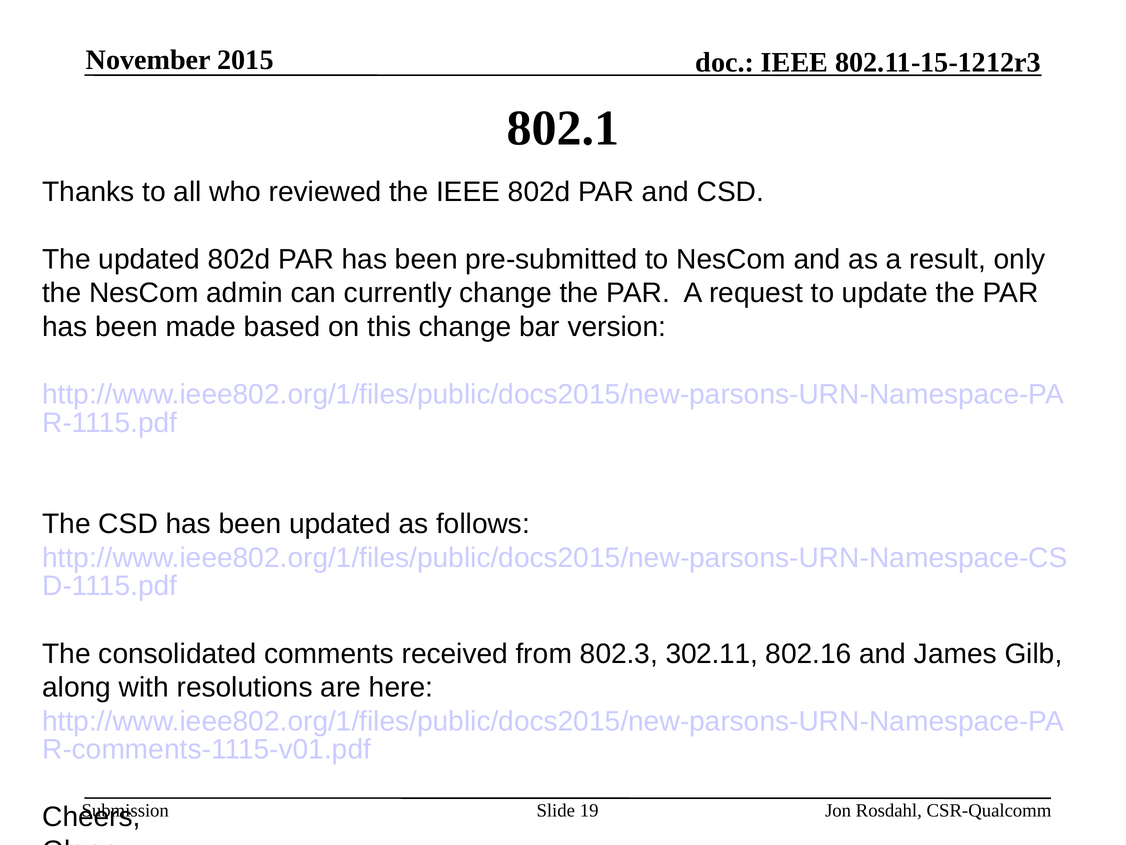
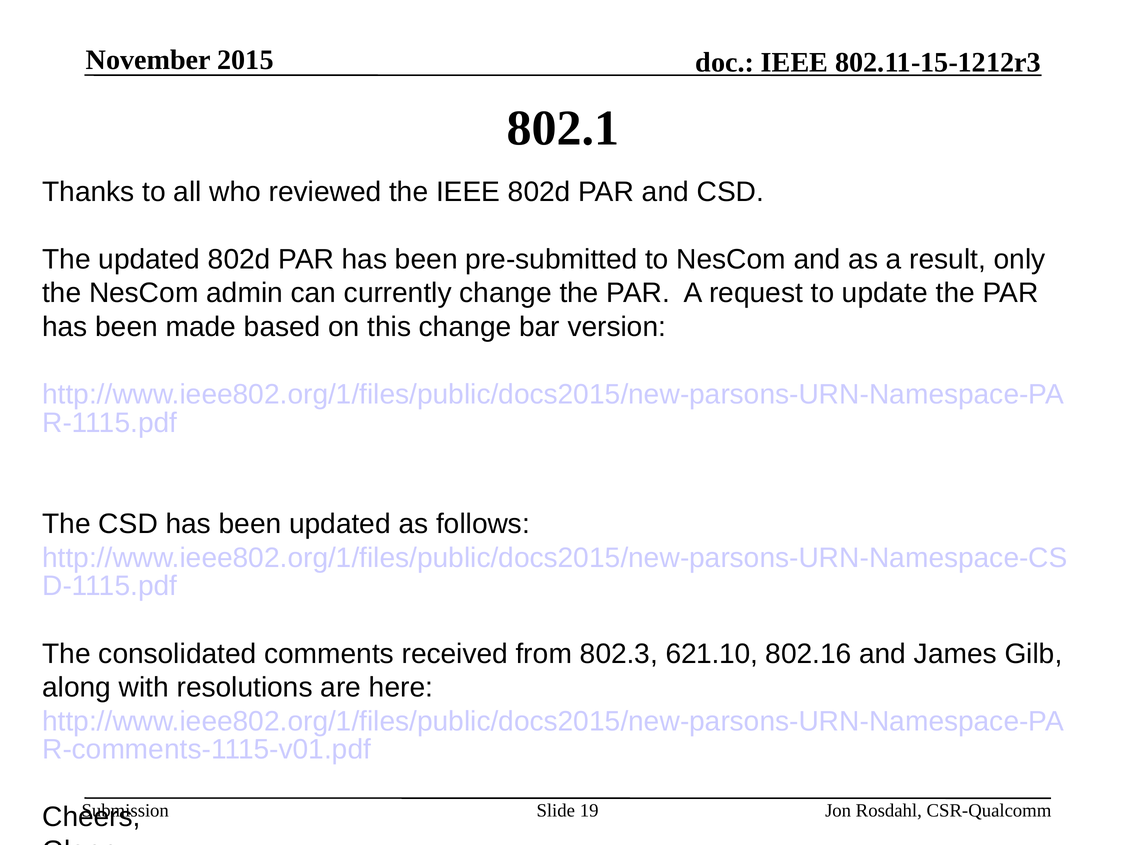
302.11: 302.11 -> 621.10 (712, 653)
